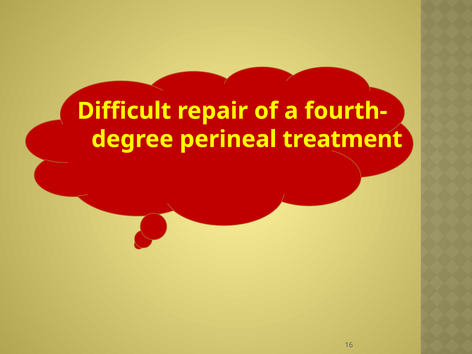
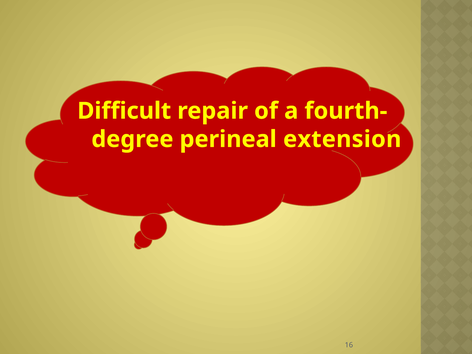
treatment: treatment -> extension (342, 139)
